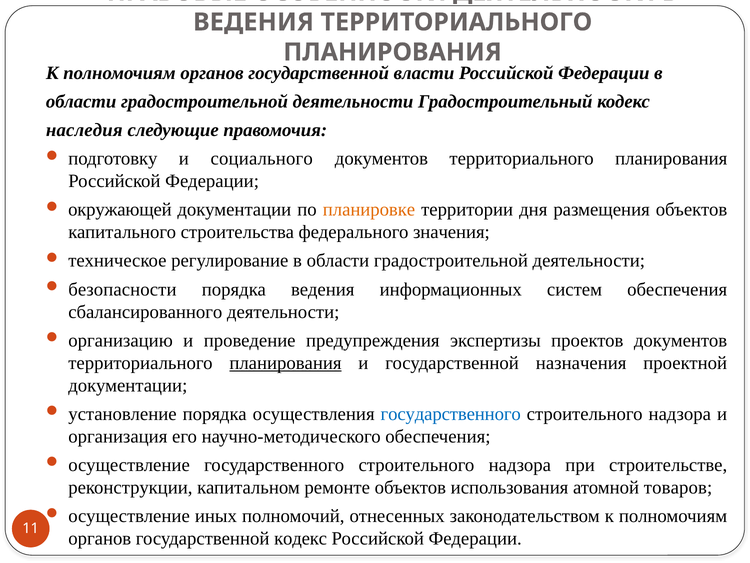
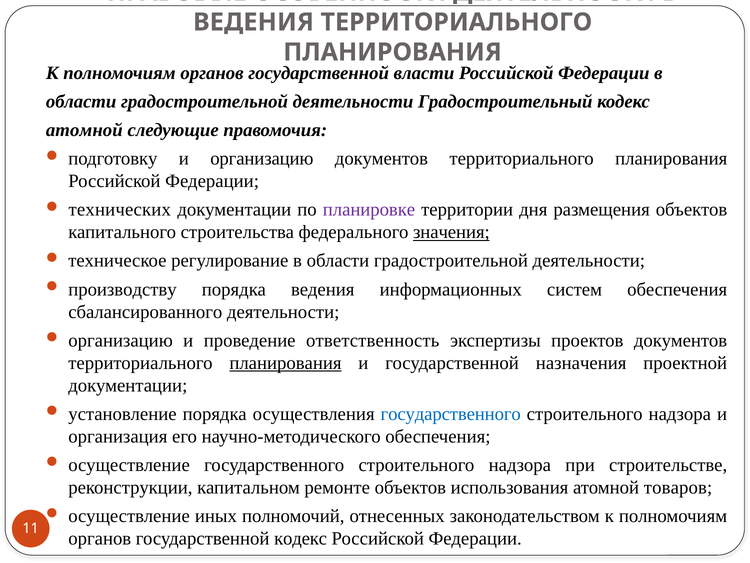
наследия: наследия -> атомной (84, 130)
и социального: социального -> организацию (262, 159)
окружающей: окружающей -> технических (120, 210)
планировке colour: orange -> purple (369, 210)
значения underline: none -> present (451, 232)
безопасности: безопасности -> производству (122, 289)
предупреждения: предупреждения -> ответственность (373, 340)
